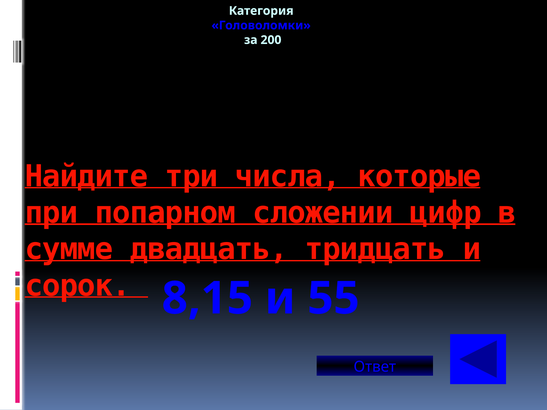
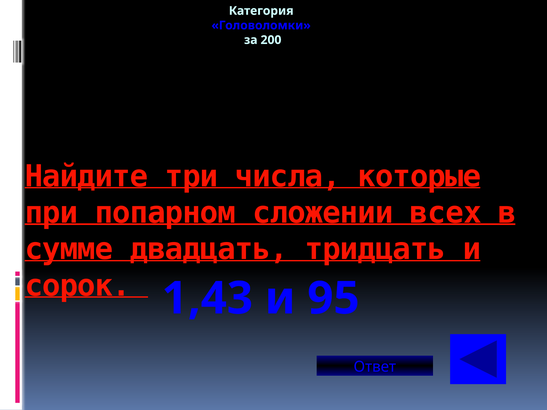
цифр: цифр -> всех (446, 213)
8,15: 8,15 -> 1,43 (207, 299)
55: 55 -> 95 (333, 299)
